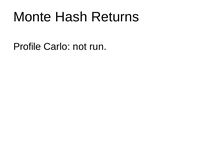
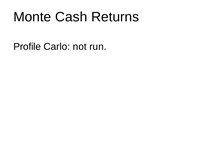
Hash: Hash -> Cash (71, 17)
